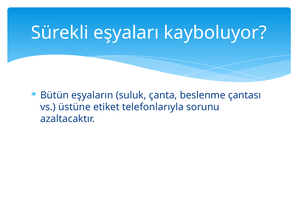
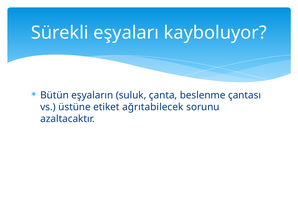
telefonlarıyla: telefonlarıyla -> ağrıtabilecek (153, 107)
